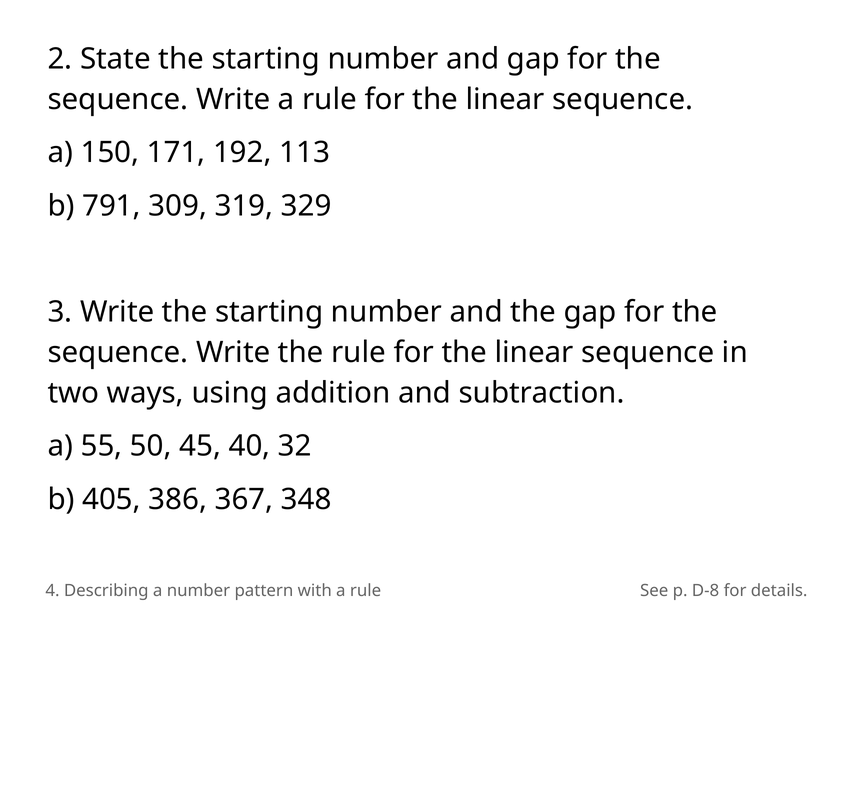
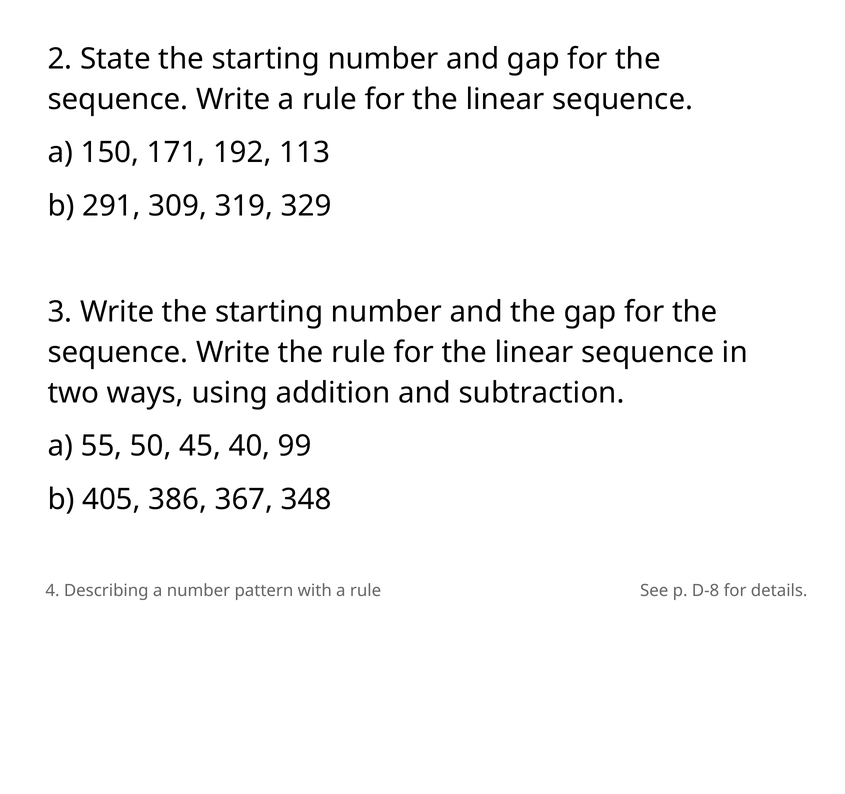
791: 791 -> 291 (111, 206)
32: 32 -> 99 (295, 446)
